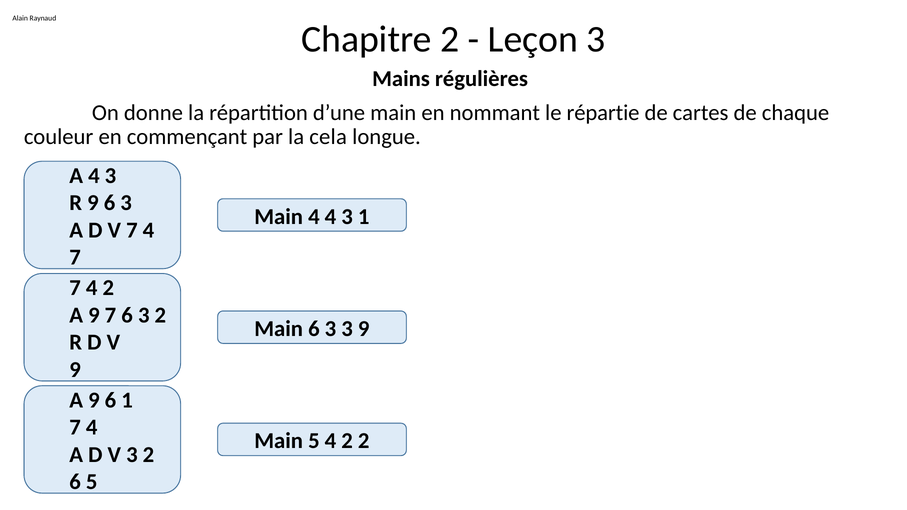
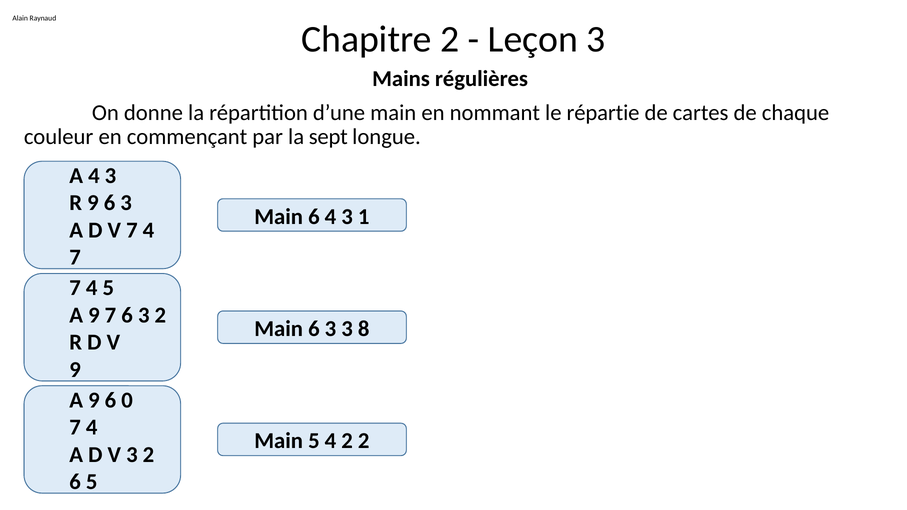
cela: cela -> sept (328, 137)
4: 4 -> 6 (314, 217)
2: 2 -> 5 (108, 288)
3 9: 9 -> 8 (364, 329)
6 1: 1 -> 0 (127, 400)
